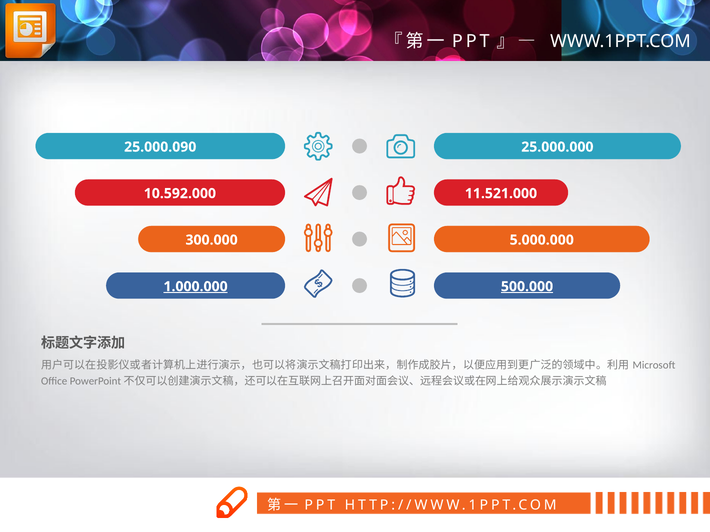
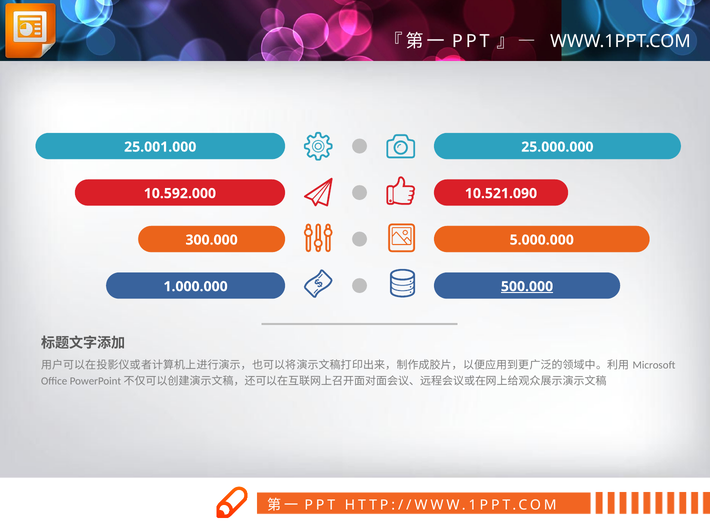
25.000.090: 25.000.090 -> 25.001.000 (160, 147)
11.521.000: 11.521.000 -> 10.521.090 (501, 194)
1.000.000 underline: present -> none (196, 287)
